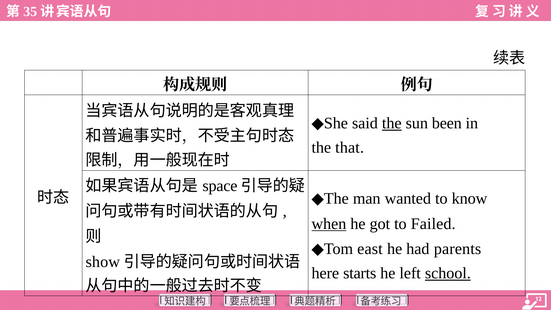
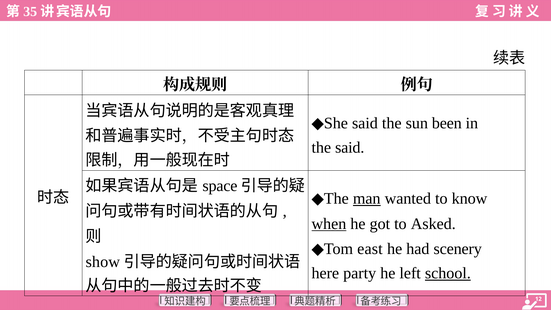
the underline: present -> none (392, 123)
the that: that -> said (350, 147)
man underline: none -> present (367, 198)
Failed: Failed -> Asked (433, 224)
parents: parents -> scenery (458, 249)
starts: starts -> party (360, 273)
